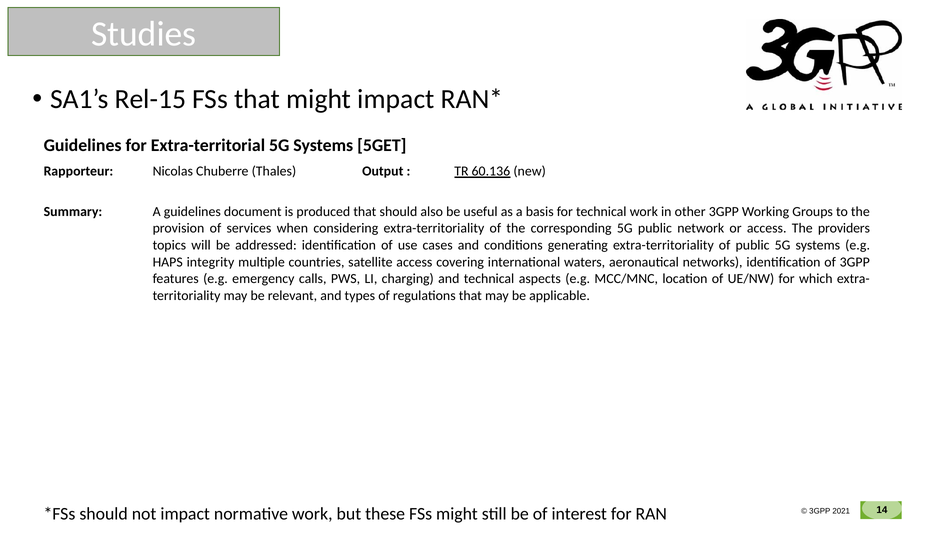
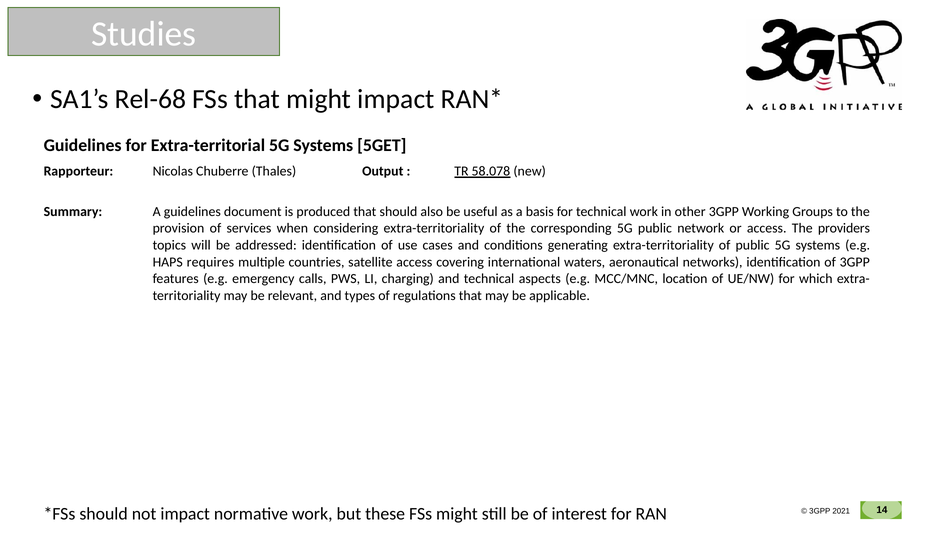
Rel-15: Rel-15 -> Rel-68 (150, 99)
60.136: 60.136 -> 58.078 (491, 171)
integrity: integrity -> requires (210, 262)
